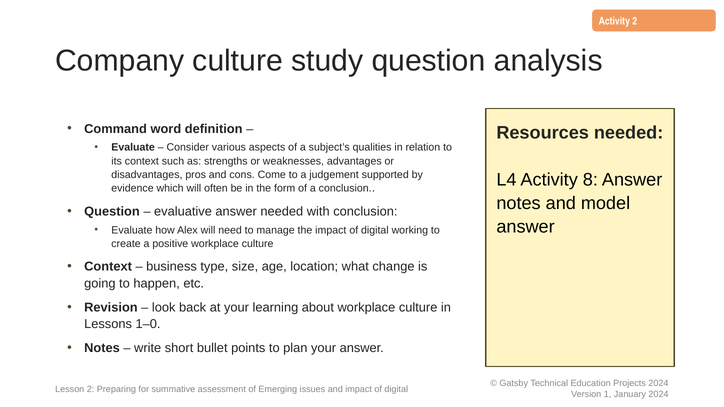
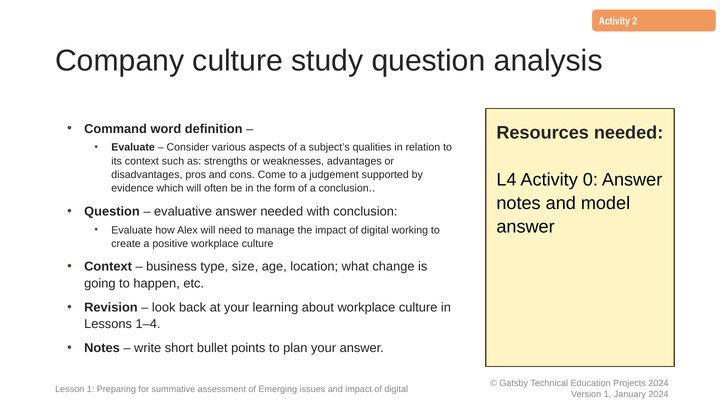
8: 8 -> 0 (590, 180)
1–0: 1–0 -> 1–4 (148, 324)
Lesson 2: 2 -> 1 (91, 389)
